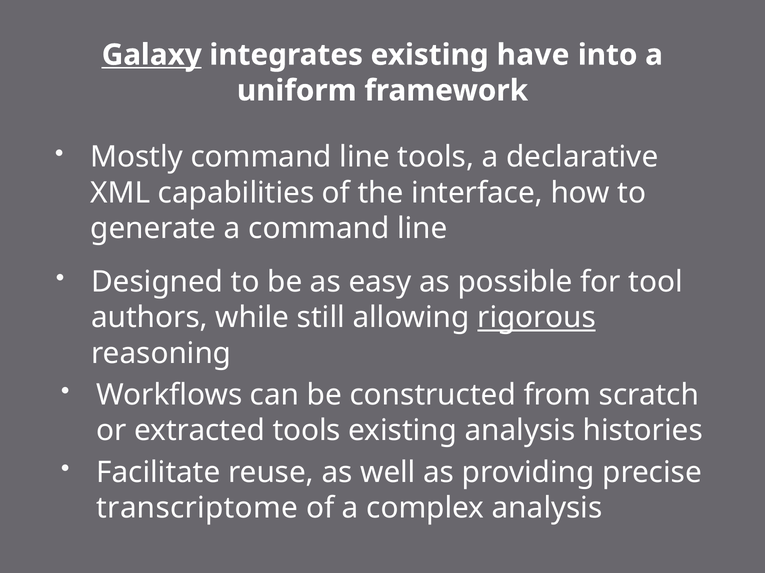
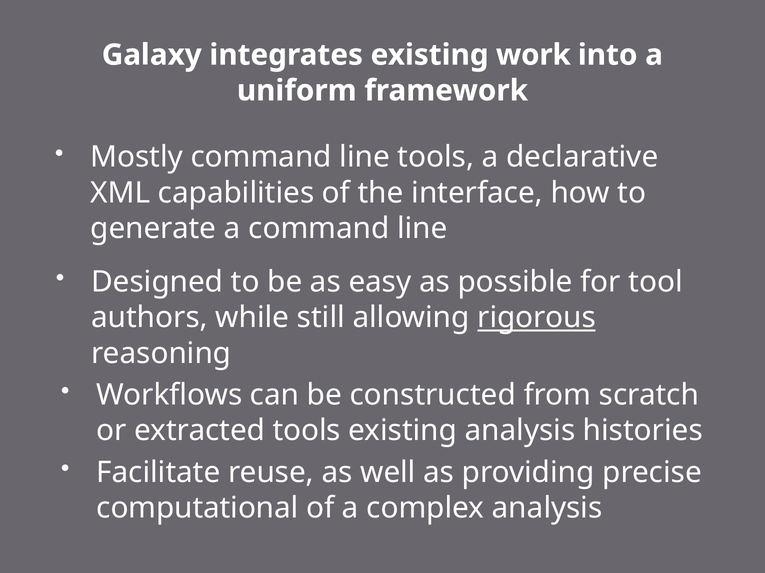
Galaxy underline: present -> none (152, 55)
have: have -> work (533, 55)
transcriptome: transcriptome -> computational (197, 509)
